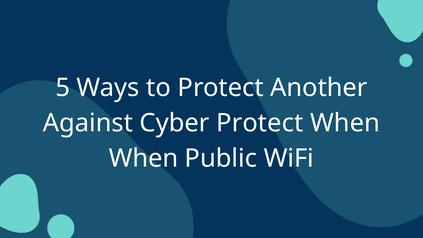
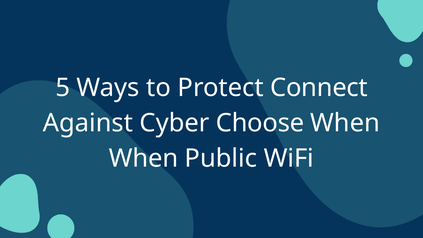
Another: Another -> Connect (319, 88)
Cyber Protect: Protect -> Choose (260, 123)
